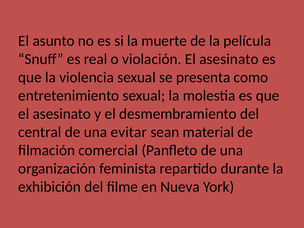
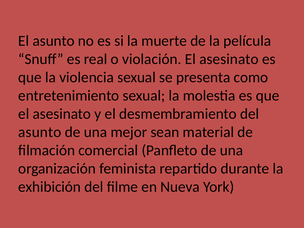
central: central -> asunto (40, 132)
evitar: evitar -> mejor (129, 132)
